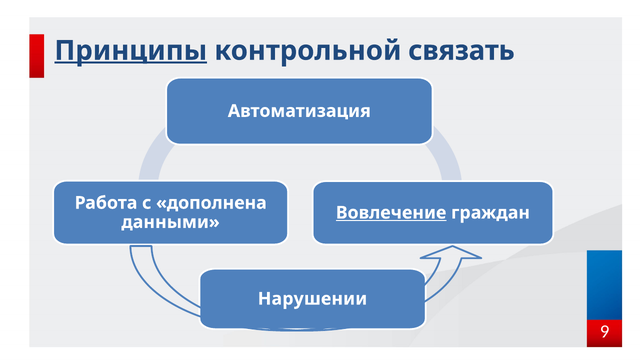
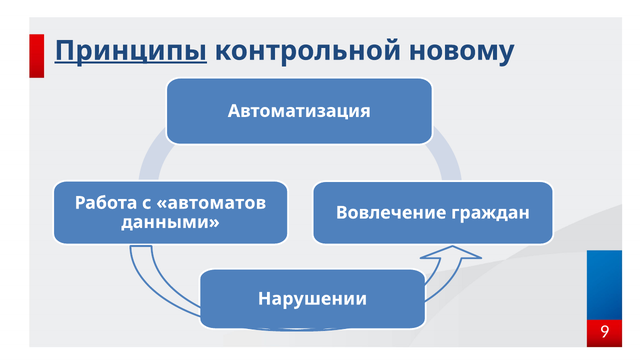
связать: связать -> новому (461, 51)
дополнена: дополнена -> автоматов (211, 203)
Вовлечение underline: present -> none (391, 213)
